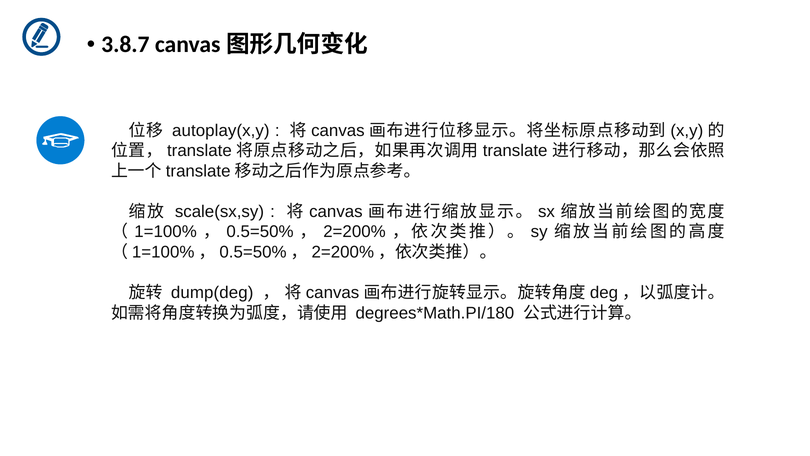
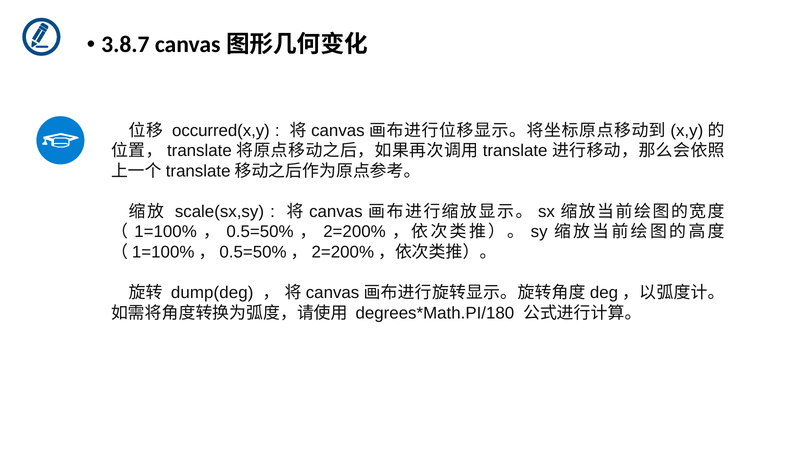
autoplay(x,y: autoplay(x,y -> occurred(x,y (221, 130)
